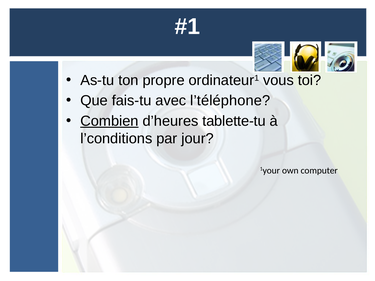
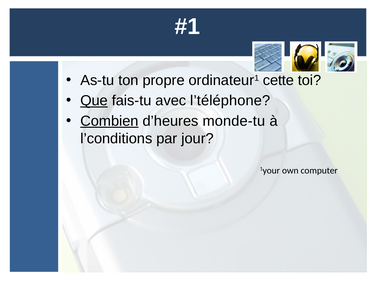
vous: vous -> cette (278, 80)
Que underline: none -> present (94, 101)
tablette-tu: tablette-tu -> monde-tu (234, 121)
